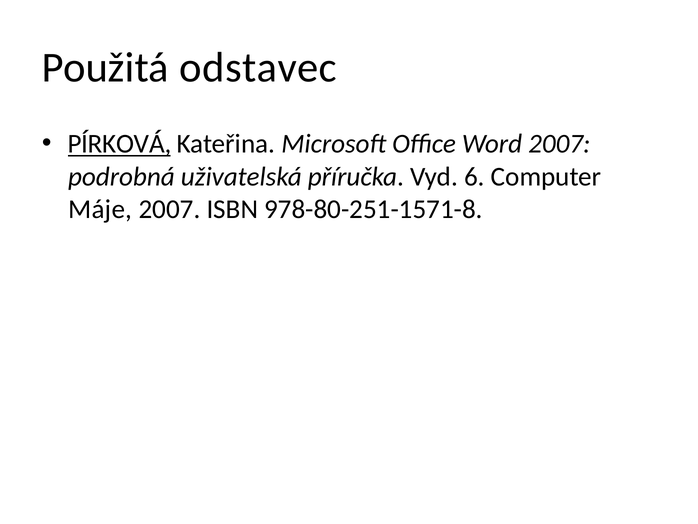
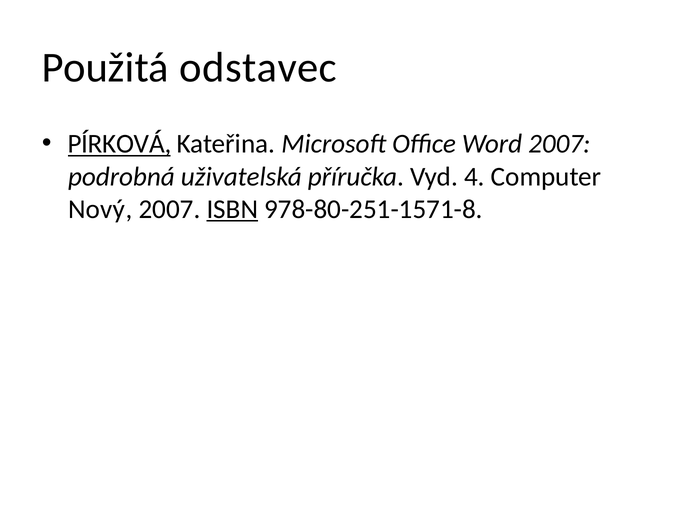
6: 6 -> 4 (474, 176)
Máje: Máje -> Nový (100, 209)
ISBN underline: none -> present (232, 209)
